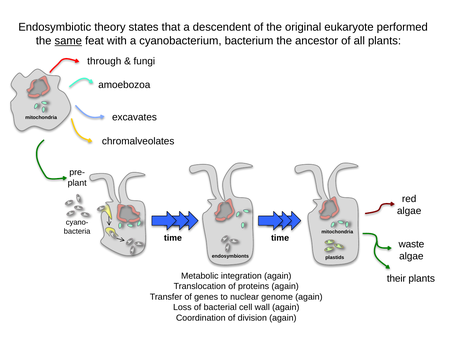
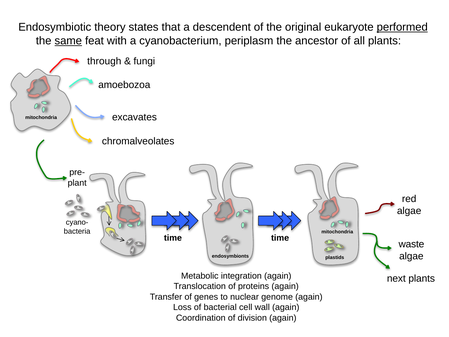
performed underline: none -> present (402, 27)
bacterium: bacterium -> periplasm (249, 41)
their: their -> next (396, 278)
